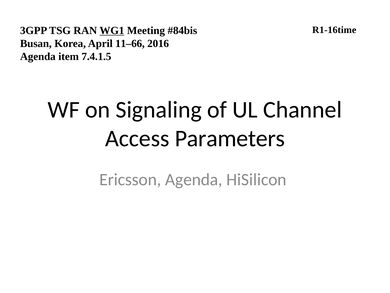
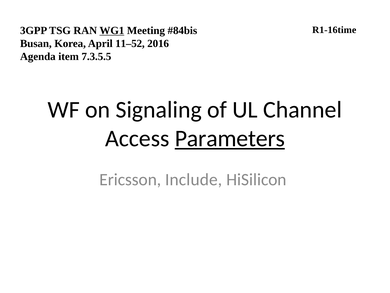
11–66: 11–66 -> 11–52 (130, 44)
7.4.1.5: 7.4.1.5 -> 7.3.5.5 (96, 57)
Parameters underline: none -> present (230, 138)
Ericsson Agenda: Agenda -> Include (194, 179)
